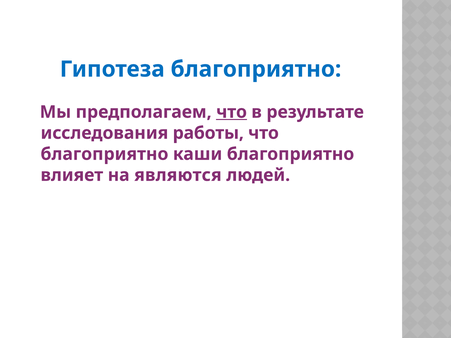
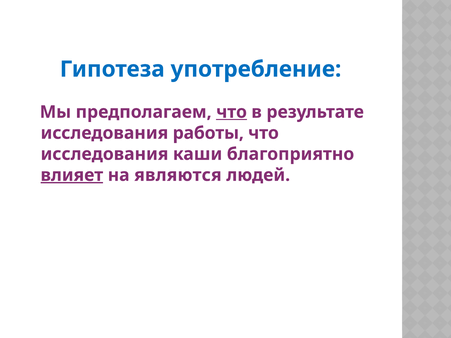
Гипотеза благоприятно: благоприятно -> употребление (256, 69)
благоприятно: благоприятно -> исследования (104, 154)
влияет underline: none -> present (72, 175)
